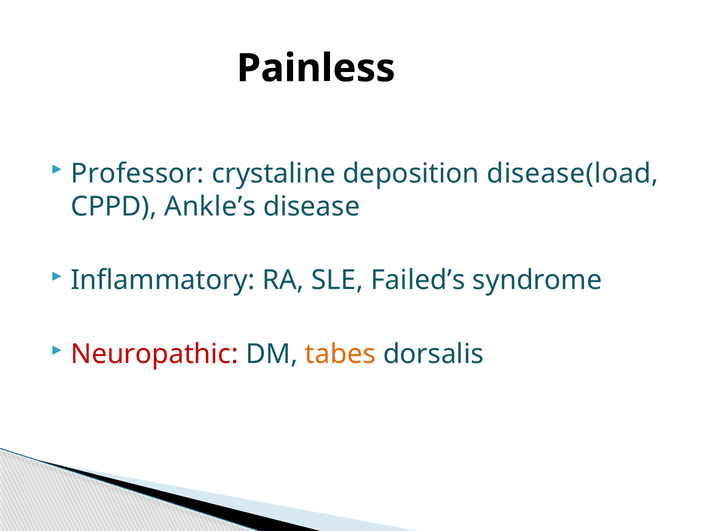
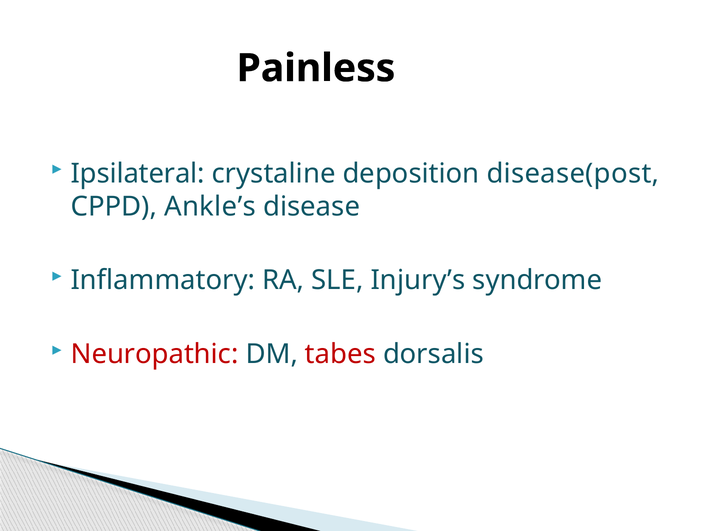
Professor: Professor -> Ipsilateral (138, 173)
disease(load: disease(load -> disease(post (573, 173)
Failed’s: Failed’s -> Injury’s (418, 280)
tabes colour: orange -> red (340, 354)
